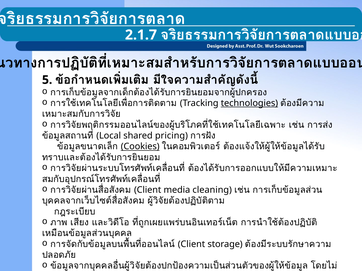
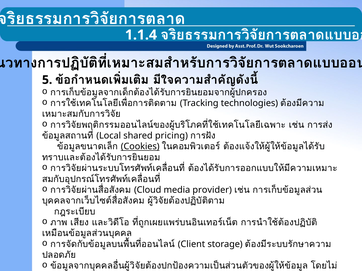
2.1.7: 2.1.7 -> 1.1.4 (141, 35)
technologies underline: present -> none (249, 103)
Client: Client -> Cloud (148, 190)
cleaning: cleaning -> provider (212, 190)
